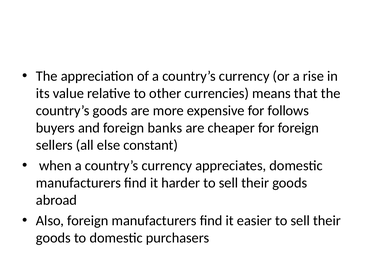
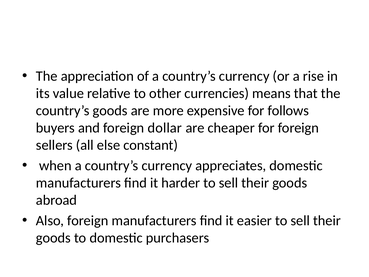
banks: banks -> dollar (165, 128)
